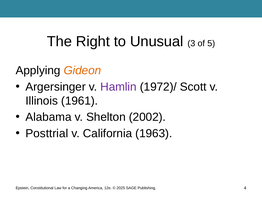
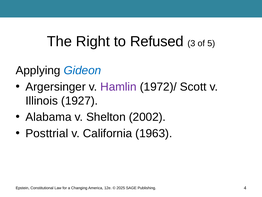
Unusual: Unusual -> Refused (157, 41)
Gideon colour: orange -> blue (82, 70)
1961: 1961 -> 1927 (80, 101)
